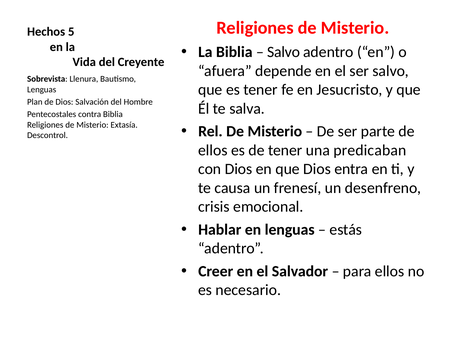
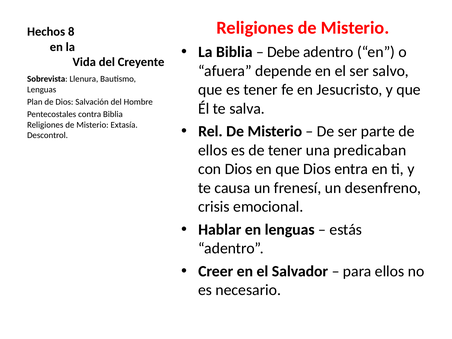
5: 5 -> 8 (71, 32)
Salvo: Salvo -> Debe (284, 52)
